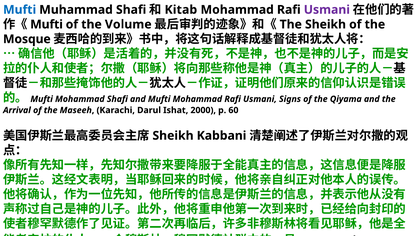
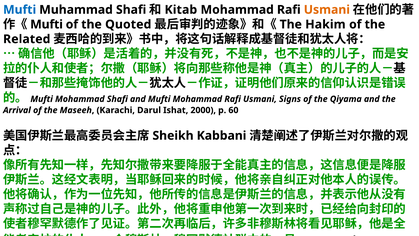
Usmani colour: purple -> orange (327, 10)
Volume: Volume -> Quoted (128, 24)
The Sheikh: Sheikh -> Hakim (325, 24)
Mosque: Mosque -> Related (27, 39)
